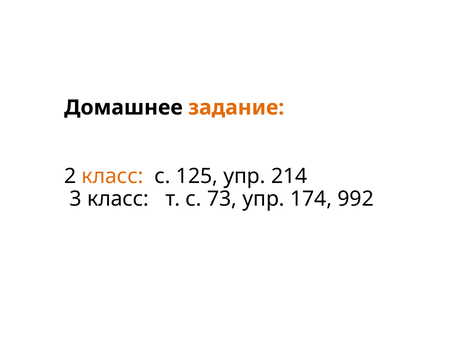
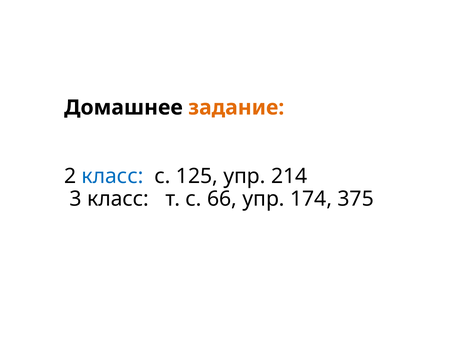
класс colour: orange -> blue (113, 176)
73: 73 -> 66 (222, 199)
992: 992 -> 375 (356, 199)
